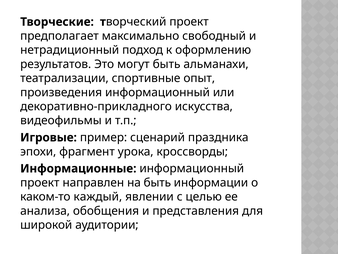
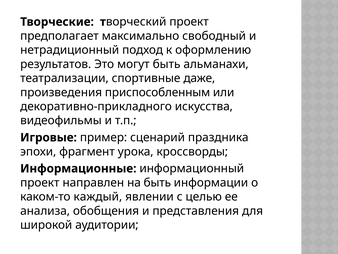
опыт: опыт -> даже (199, 78)
произведения информационный: информационный -> приспособленным (158, 92)
